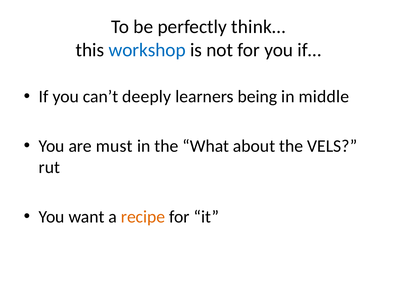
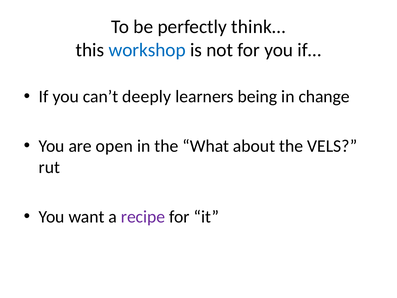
middle: middle -> change (324, 97)
must: must -> open (114, 146)
recipe colour: orange -> purple (143, 217)
